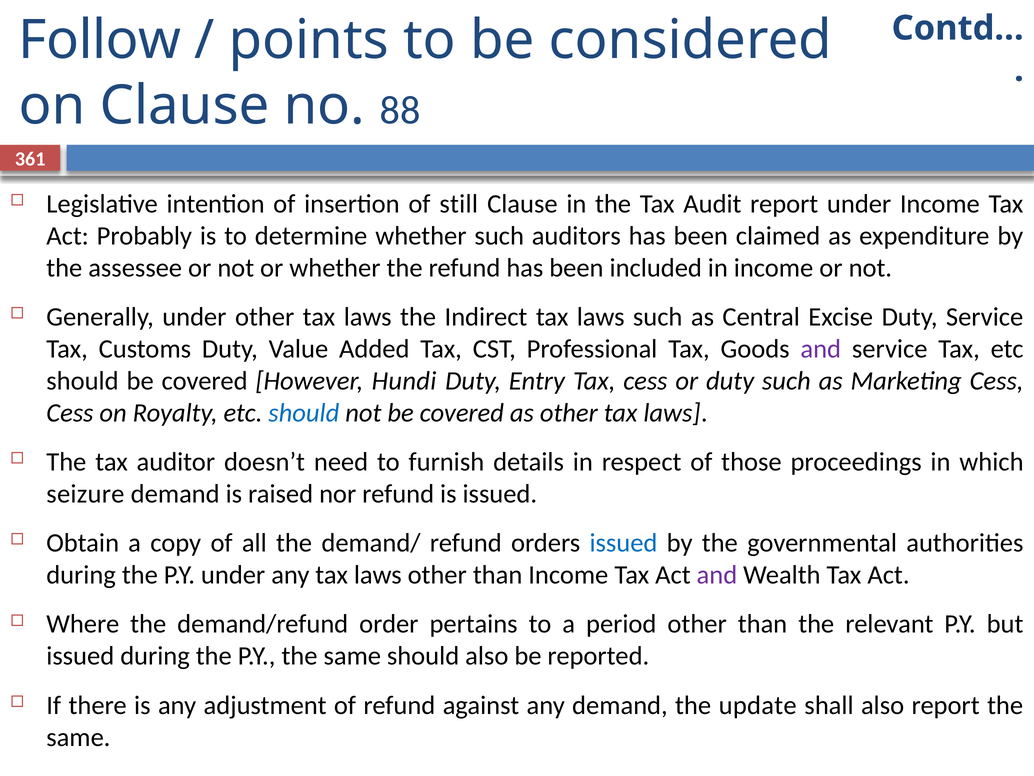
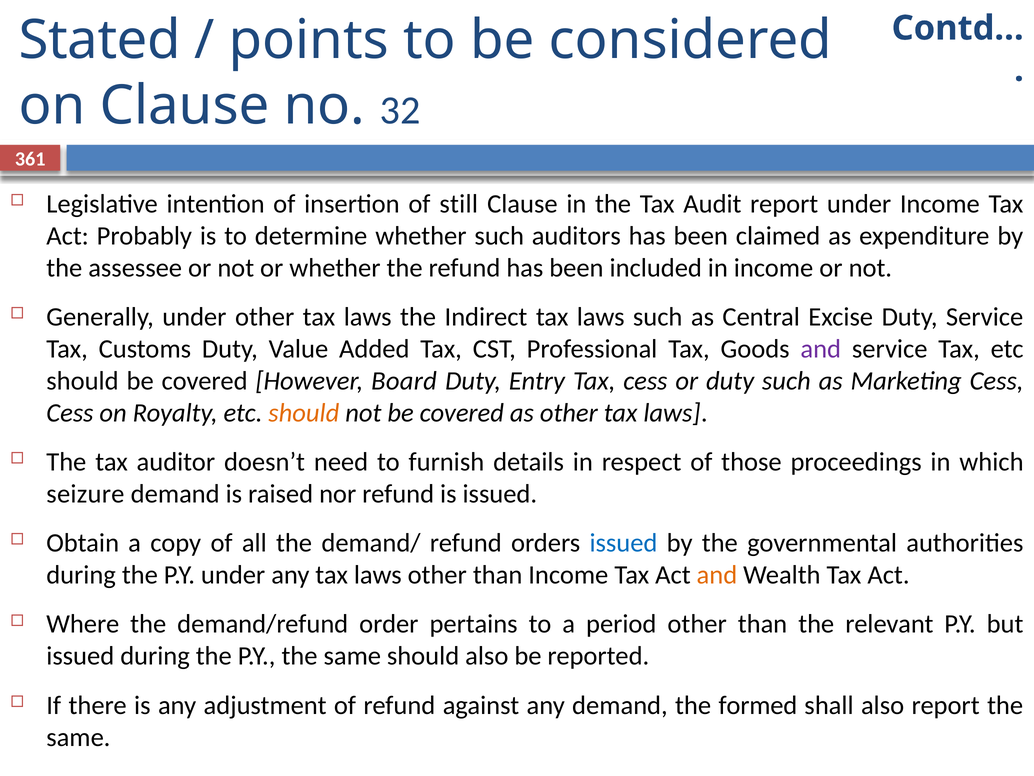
Follow: Follow -> Stated (100, 40)
88: 88 -> 32 (400, 110)
Hundi: Hundi -> Board (404, 381)
should colour: blue -> orange (304, 413)
and colour: purple -> orange (717, 575)
update: update -> formed (758, 705)
